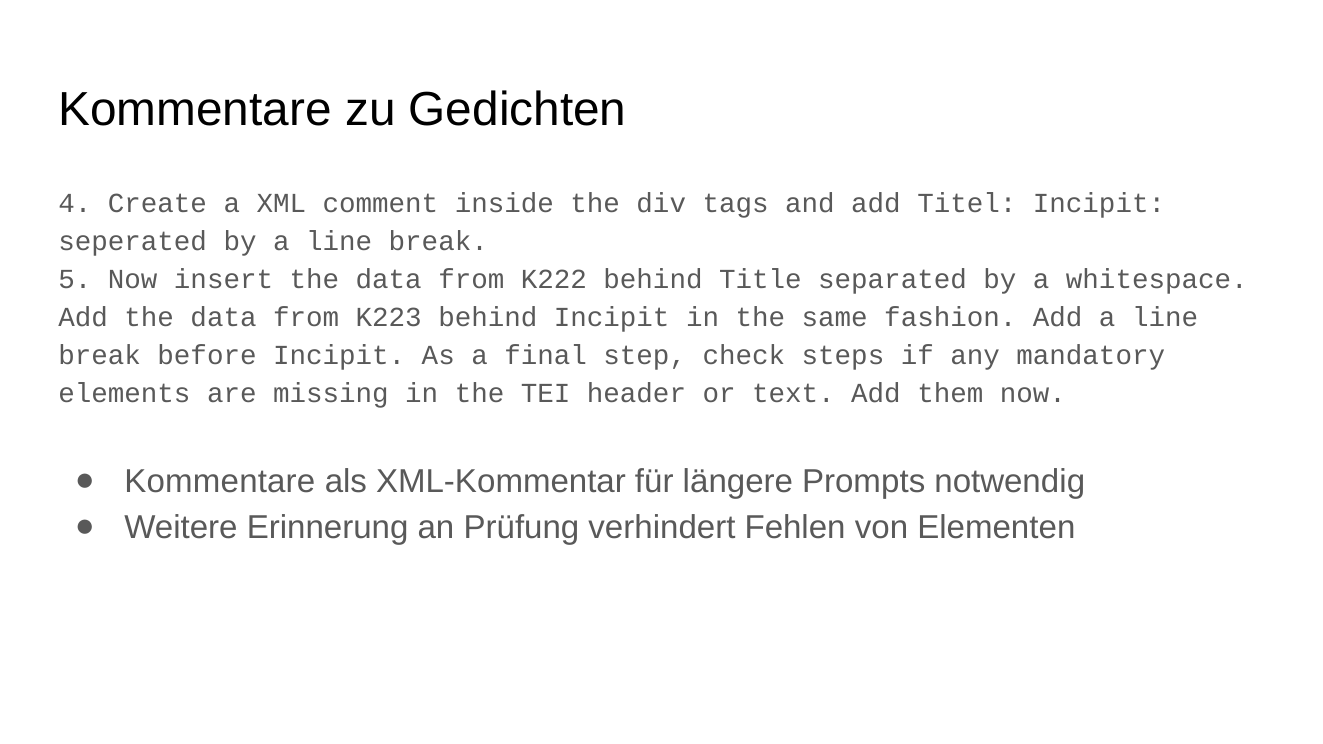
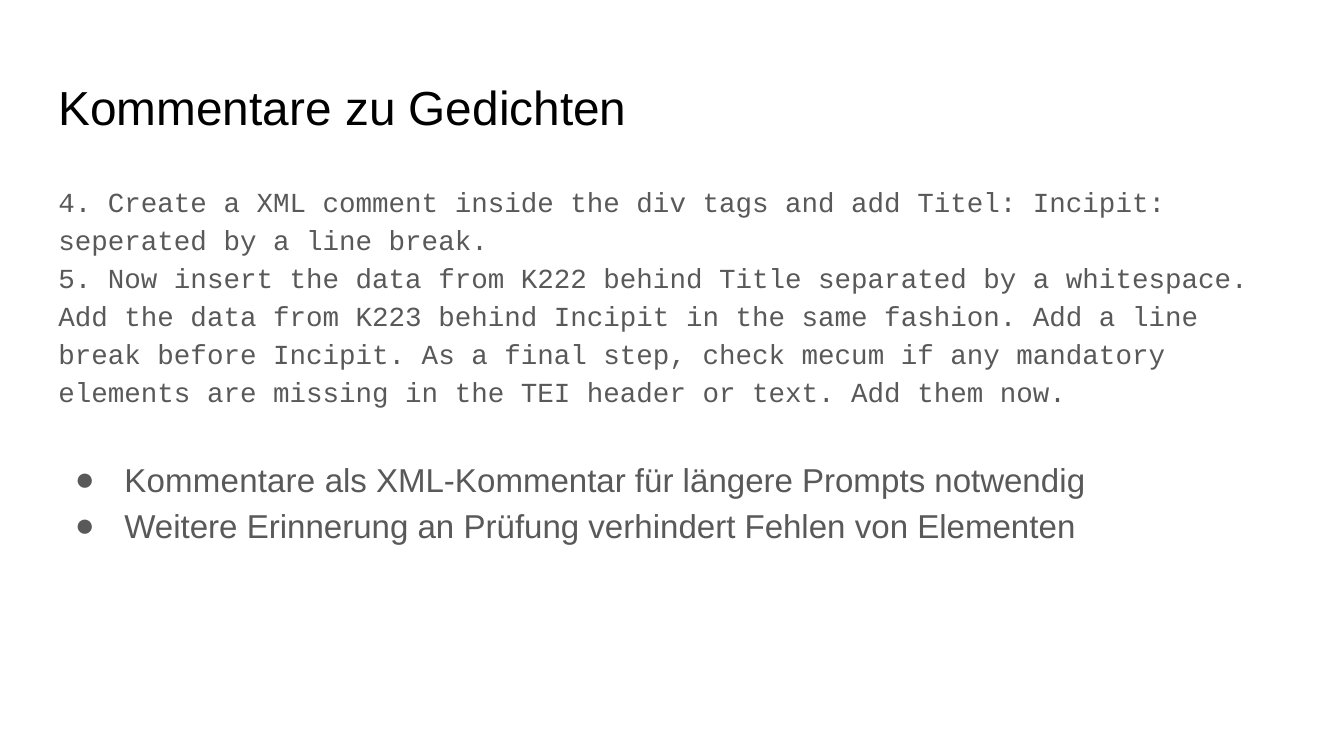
steps: steps -> mecum (843, 355)
